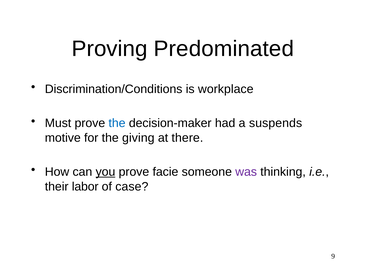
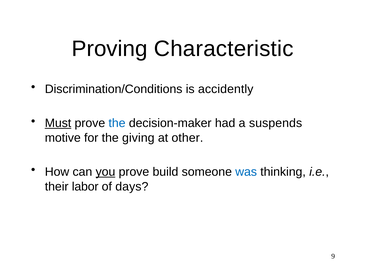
Predominated: Predominated -> Characteristic (224, 49)
workplace: workplace -> accidently (226, 89)
Must underline: none -> present (58, 123)
there: there -> other (187, 138)
facie: facie -> build (165, 172)
was colour: purple -> blue (246, 172)
case: case -> days (132, 187)
